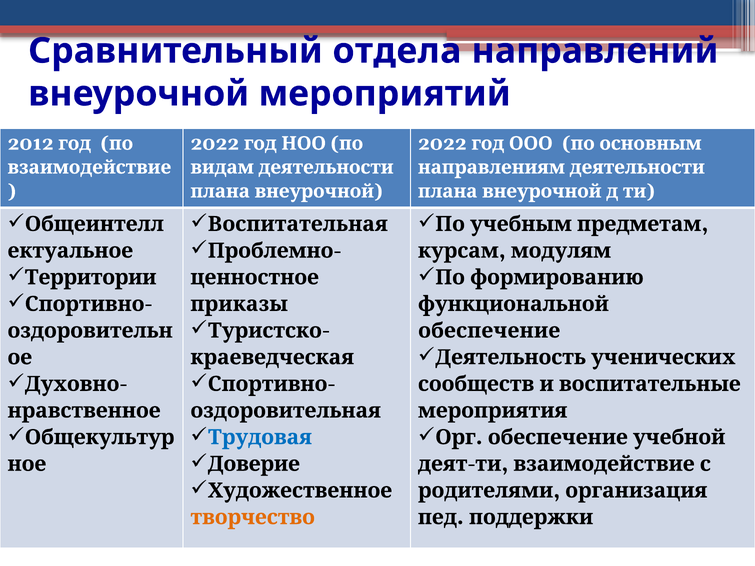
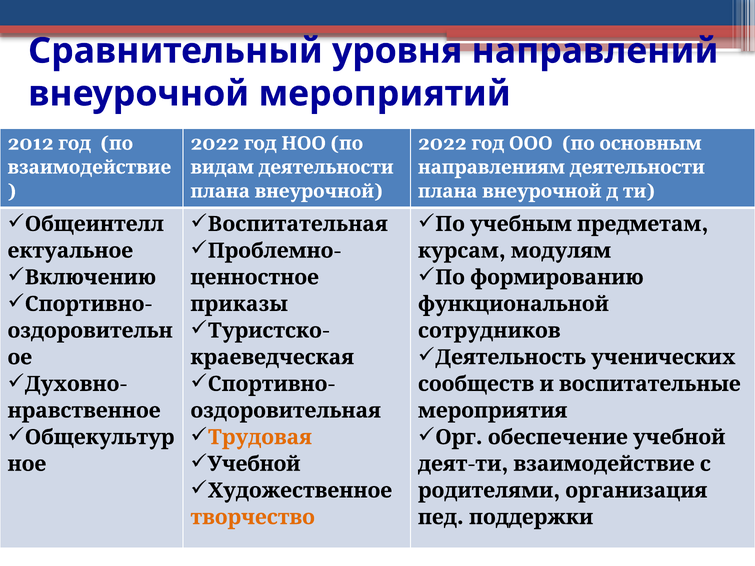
отдела: отдела -> уровня (397, 51)
Территории: Территории -> Включению (90, 277)
обеспечение: обеспечение -> сотрудников (489, 331)
Трудовая colour: blue -> orange (260, 437)
Доверие: Доверие -> Учебной (254, 464)
